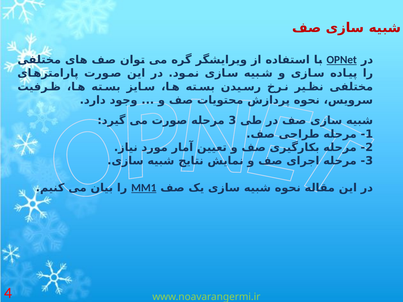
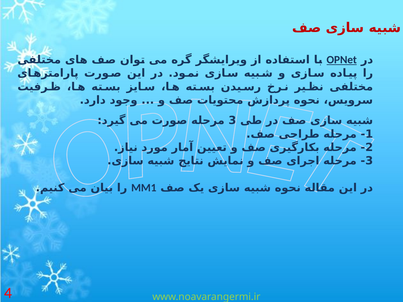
MM1 underline: present -> none (144, 188)
